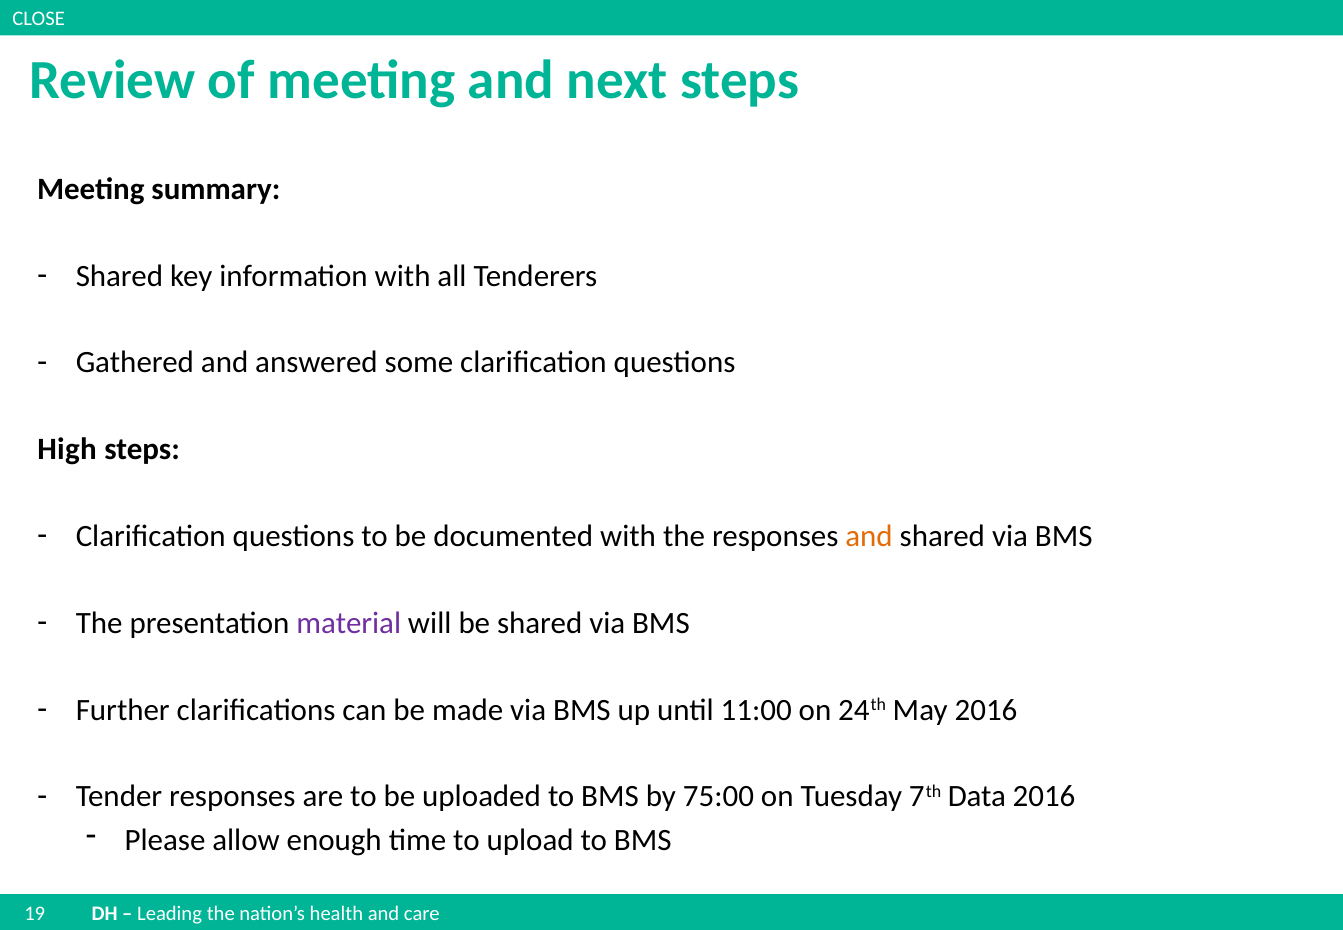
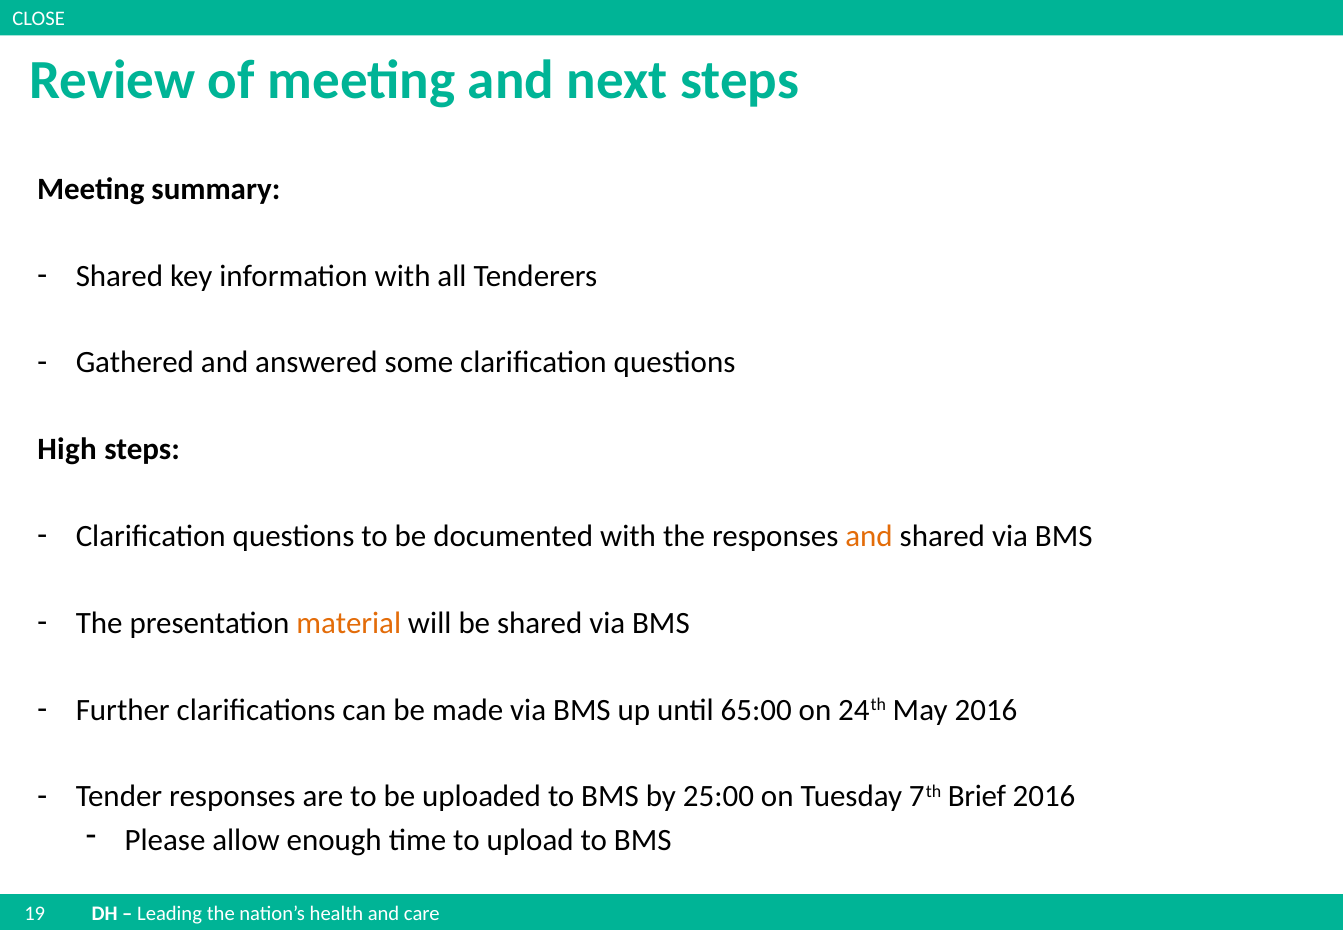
material colour: purple -> orange (349, 623)
11:00: 11:00 -> 65:00 (756, 710)
75:00: 75:00 -> 25:00 (718, 797)
Data: Data -> Brief (977, 797)
